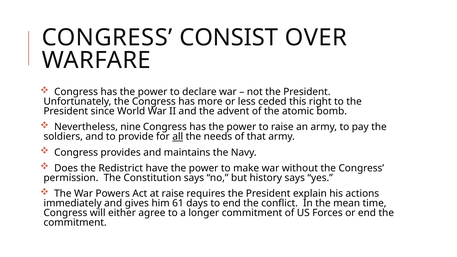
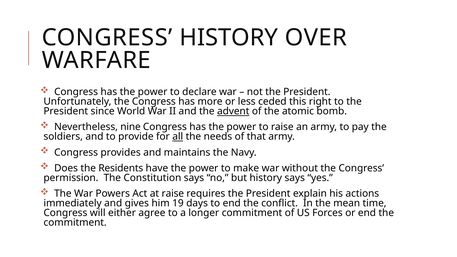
CONGRESS CONSIST: CONSIST -> HISTORY (229, 38)
advent underline: none -> present (233, 111)
Redistrict: Redistrict -> Residents (121, 168)
61: 61 -> 19 (178, 203)
